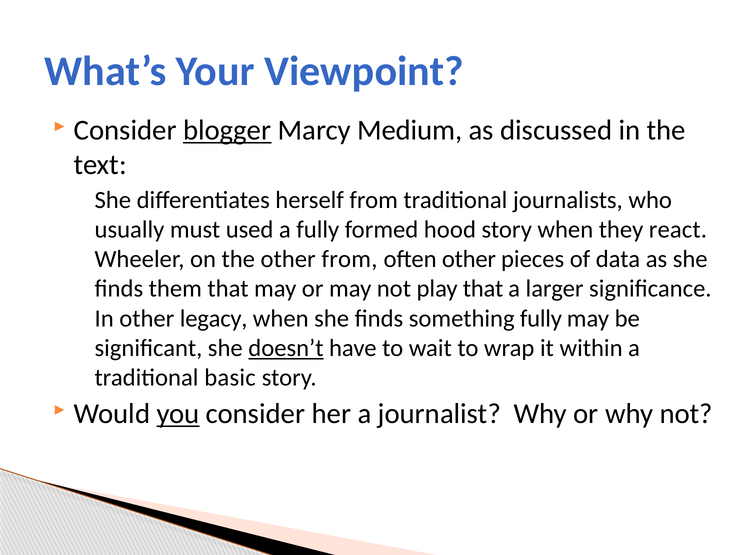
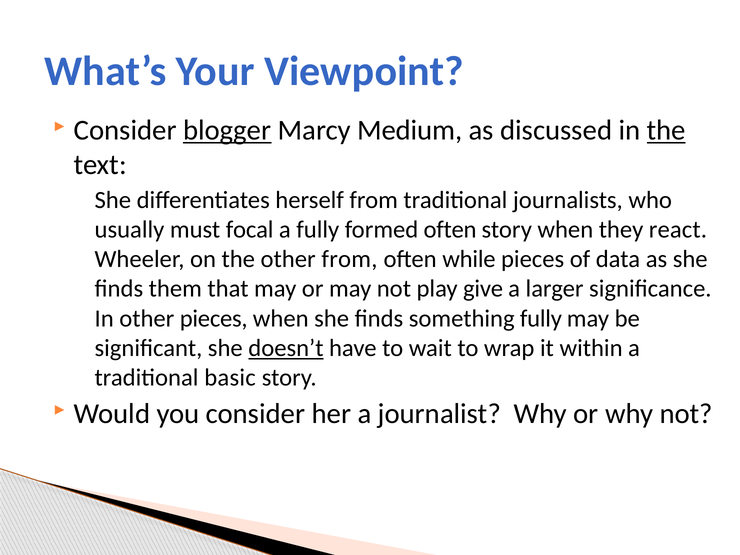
the underline: none -> present (666, 130)
used: used -> focal (250, 230)
formed hood: hood -> often (450, 230)
often other: other -> while (469, 259)
play that: that -> give (483, 289)
other legacy: legacy -> pieces (214, 318)
you underline: present -> none (178, 414)
